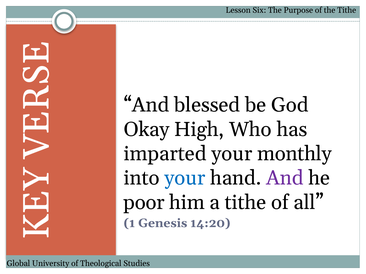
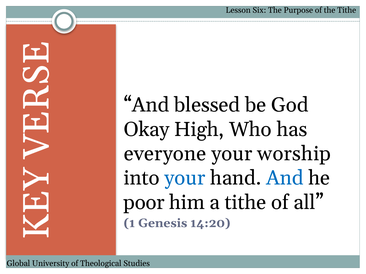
imparted: imparted -> everyone (165, 154)
monthly: monthly -> worship (294, 154)
And colour: purple -> blue (285, 178)
